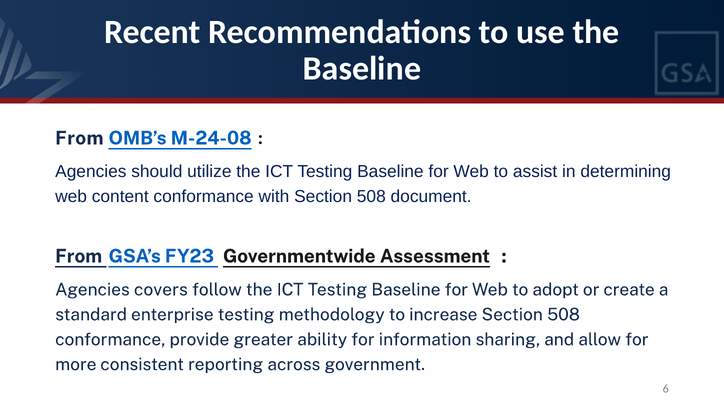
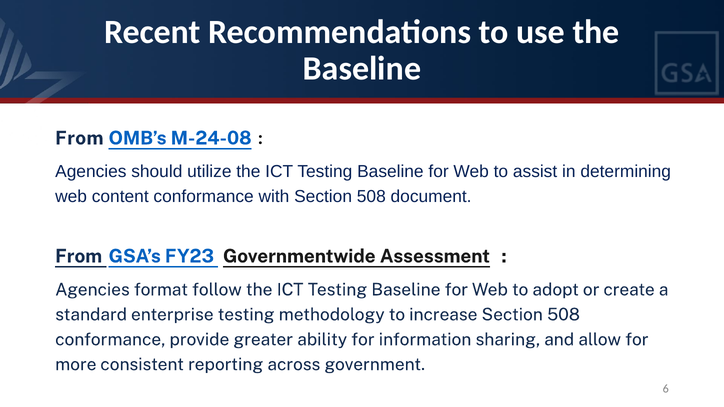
covers: covers -> format (161, 290)
